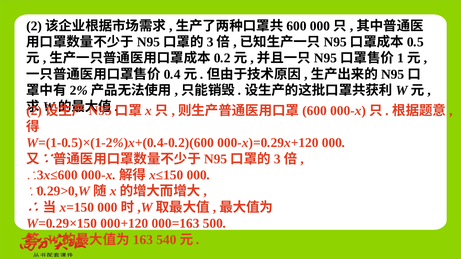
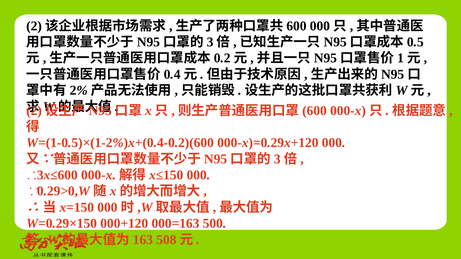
540: 540 -> 508 (166, 240)
